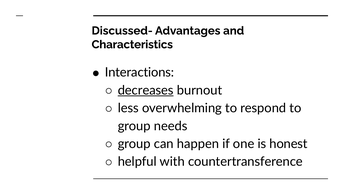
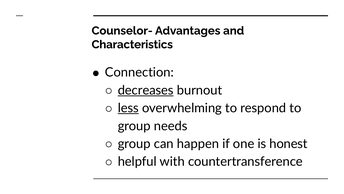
Discussed-: Discussed- -> Counselor- (122, 31)
Interactions: Interactions -> Connection (139, 72)
less underline: none -> present (128, 108)
